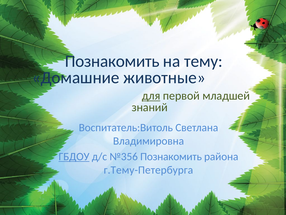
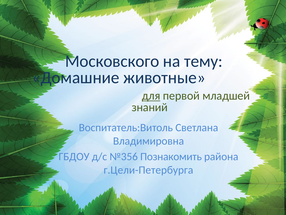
Познакомить: Познакомить -> Московского (112, 61)
ГБДОУ underline: present -> none (74, 156)
г.Тему-Петербурга: г.Тему-Петербурга -> г.Цели-Петербурга (148, 170)
